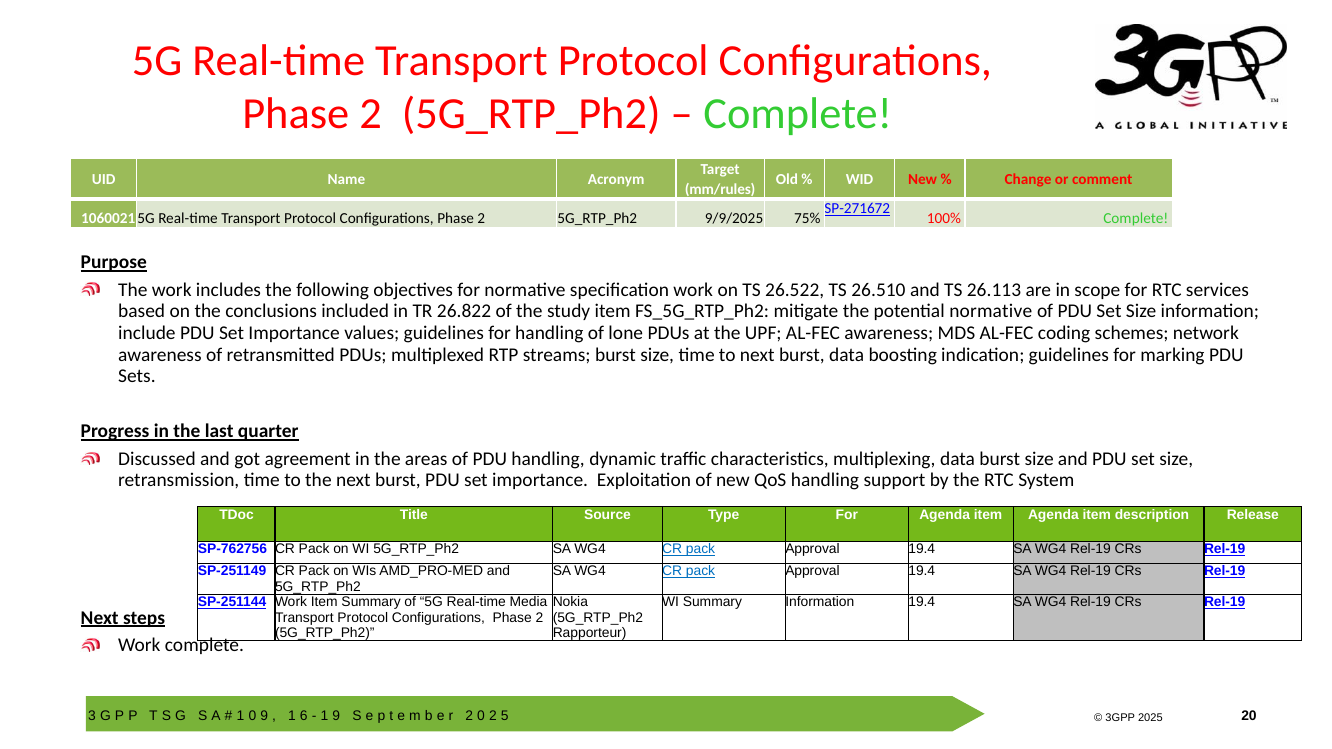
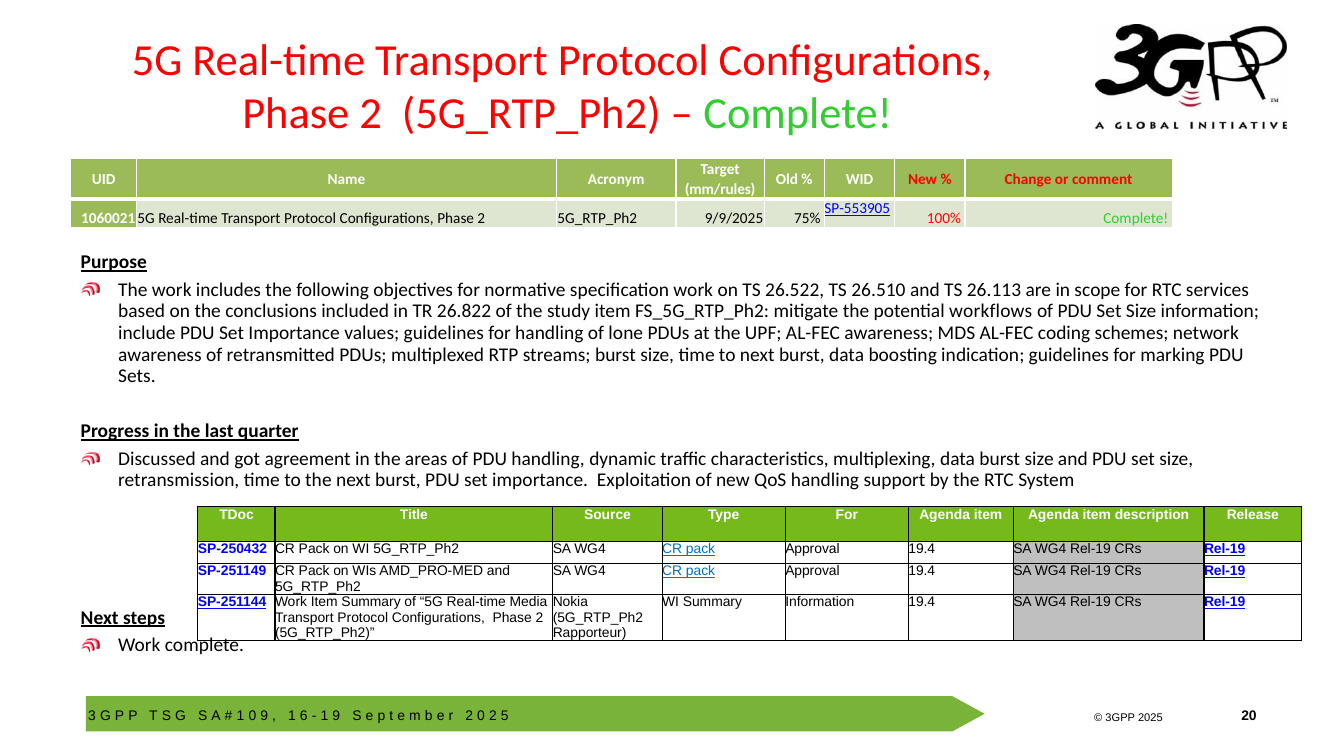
SP-271672: SP-271672 -> SP-553905 (857, 209)
potential normative: normative -> workflows (991, 311)
SP-762756: SP-762756 -> SP-250432 (233, 550)
